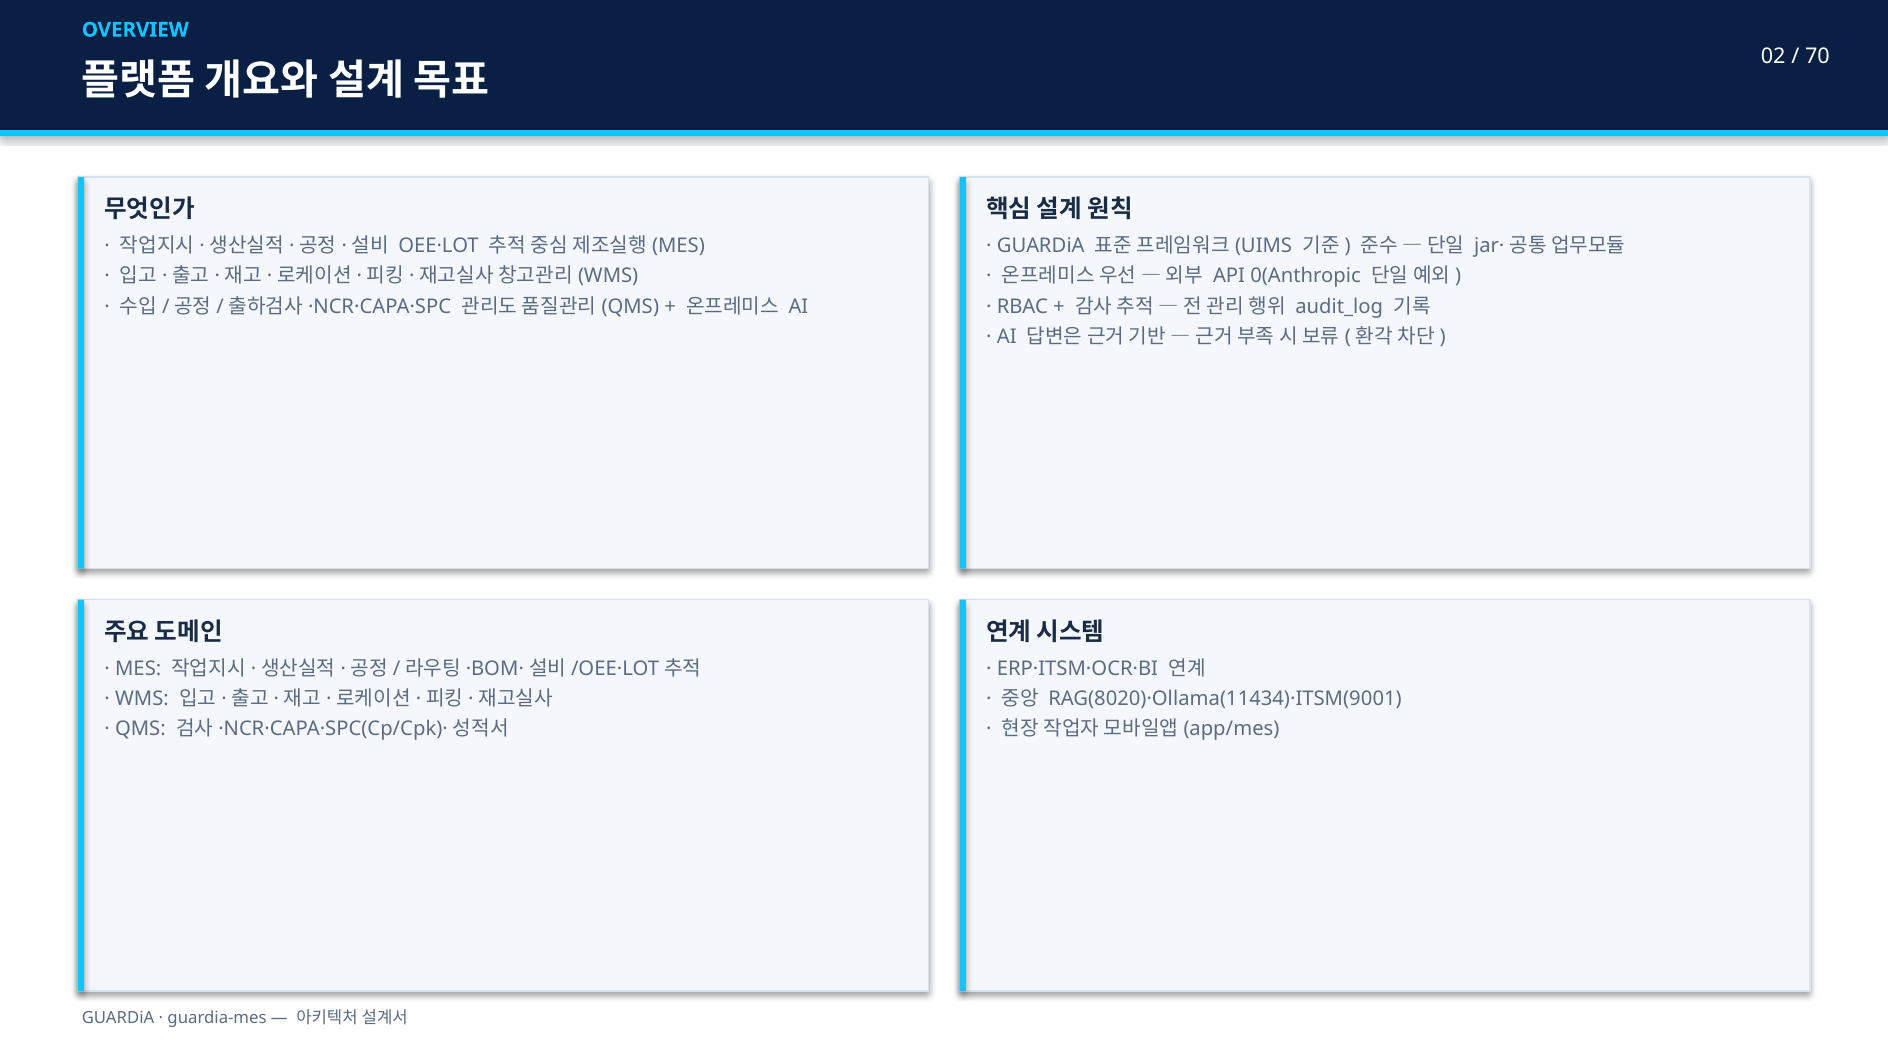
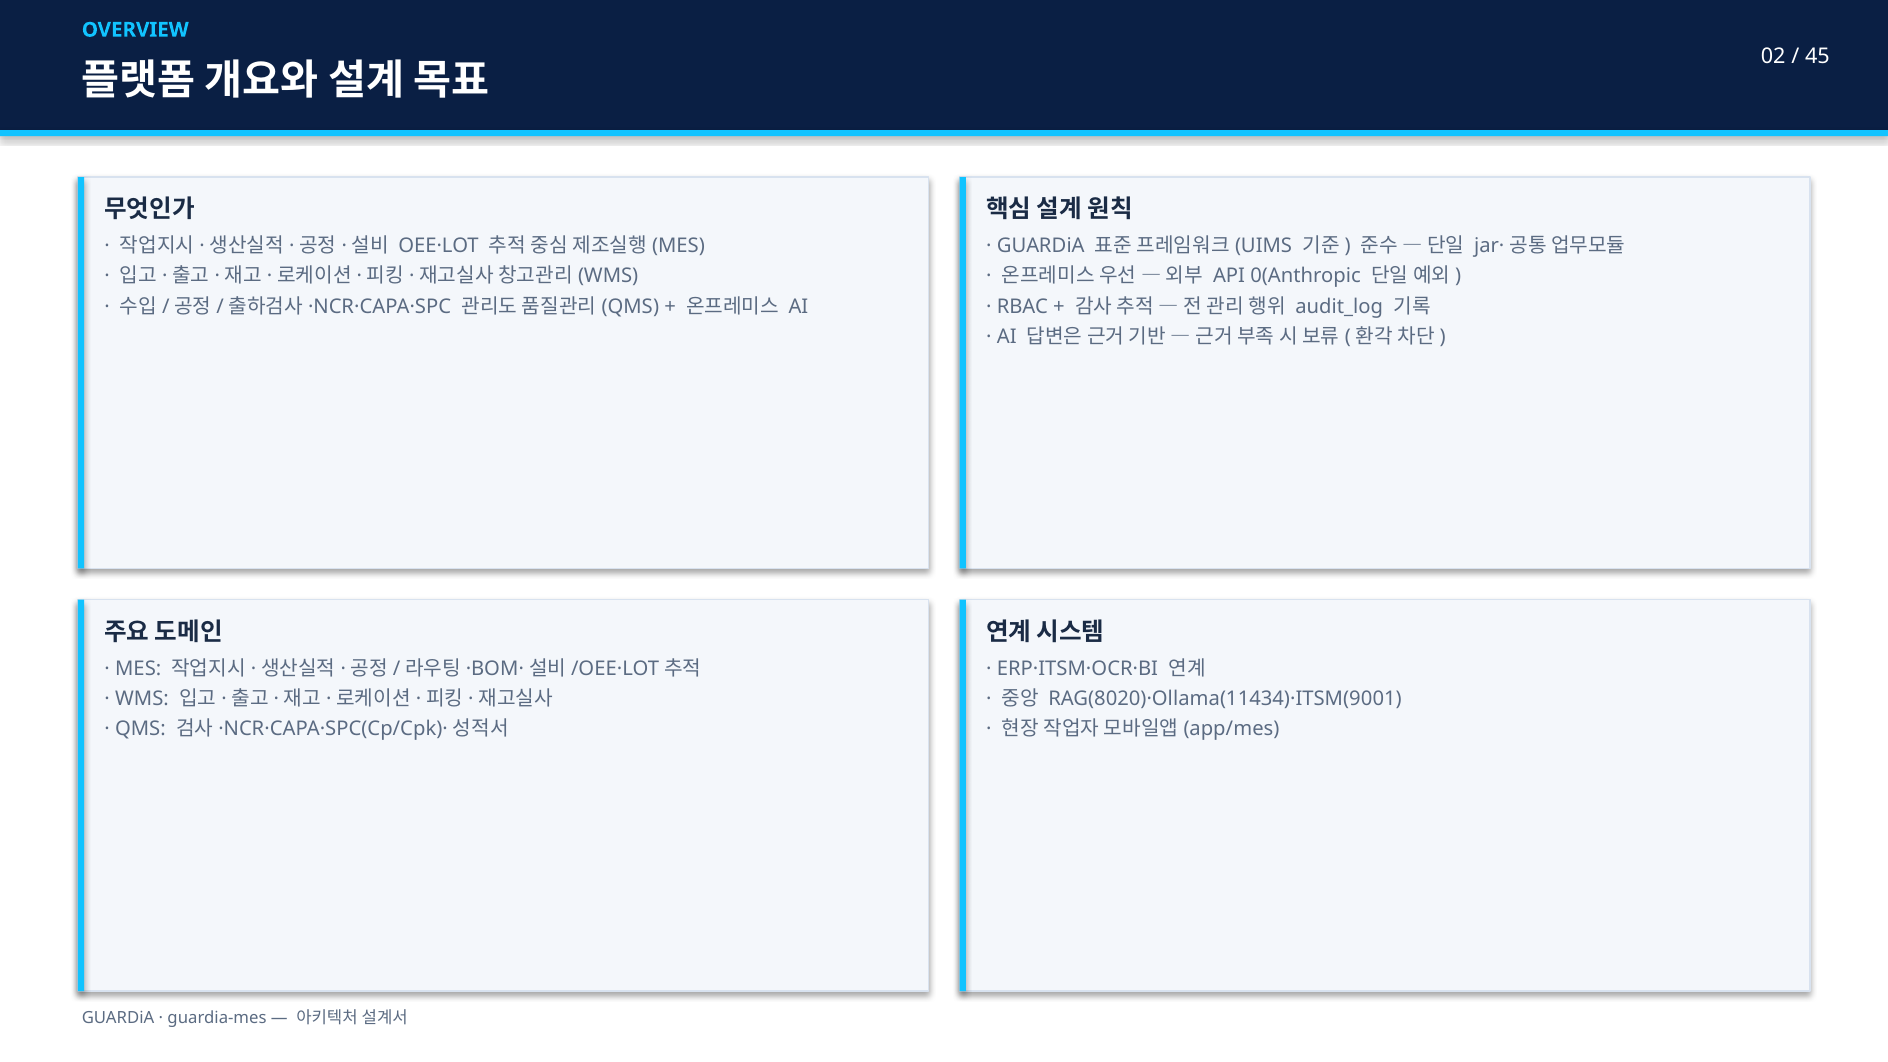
70: 70 -> 45 (1817, 56)
